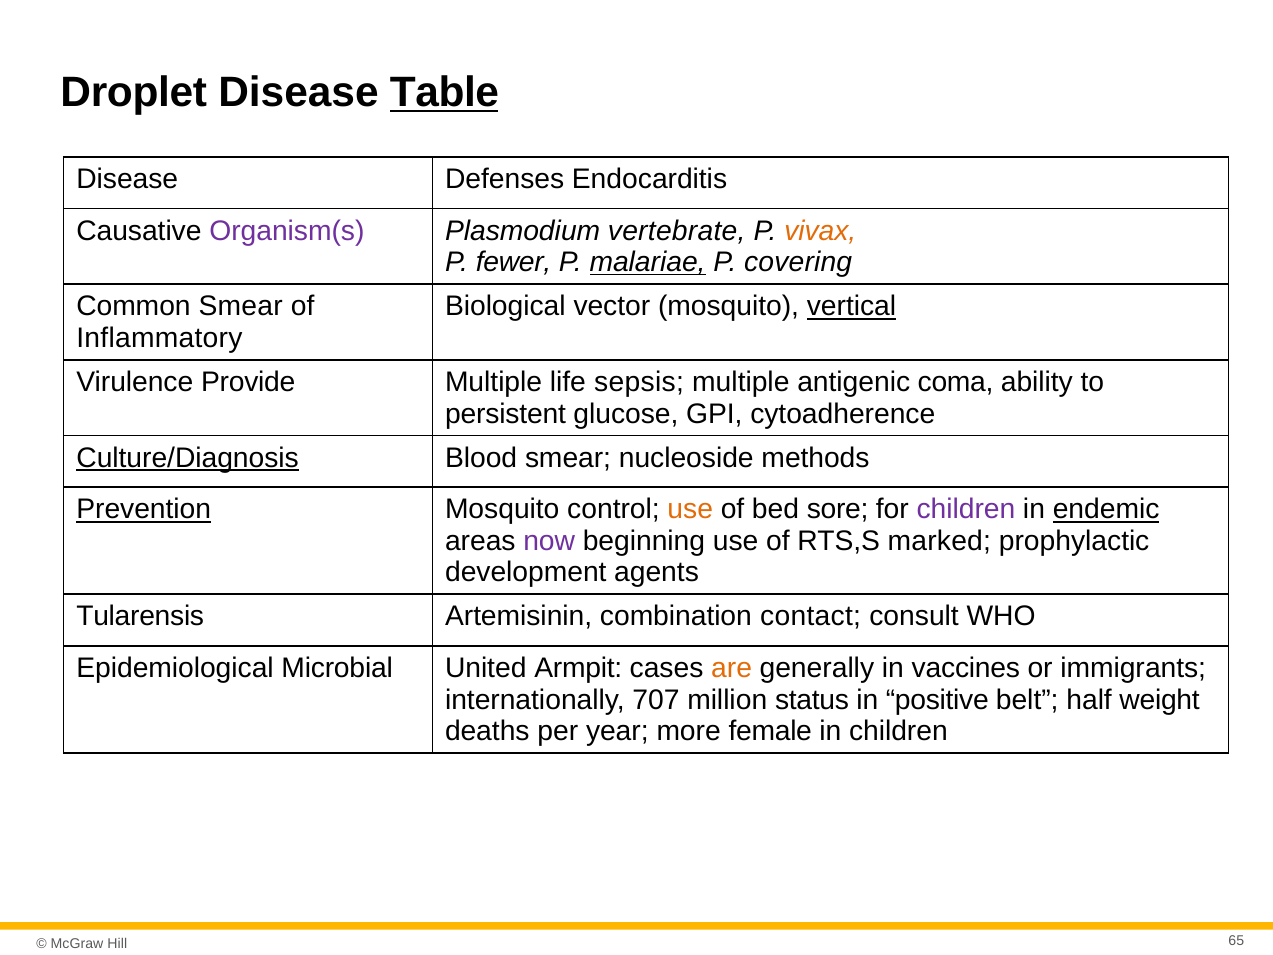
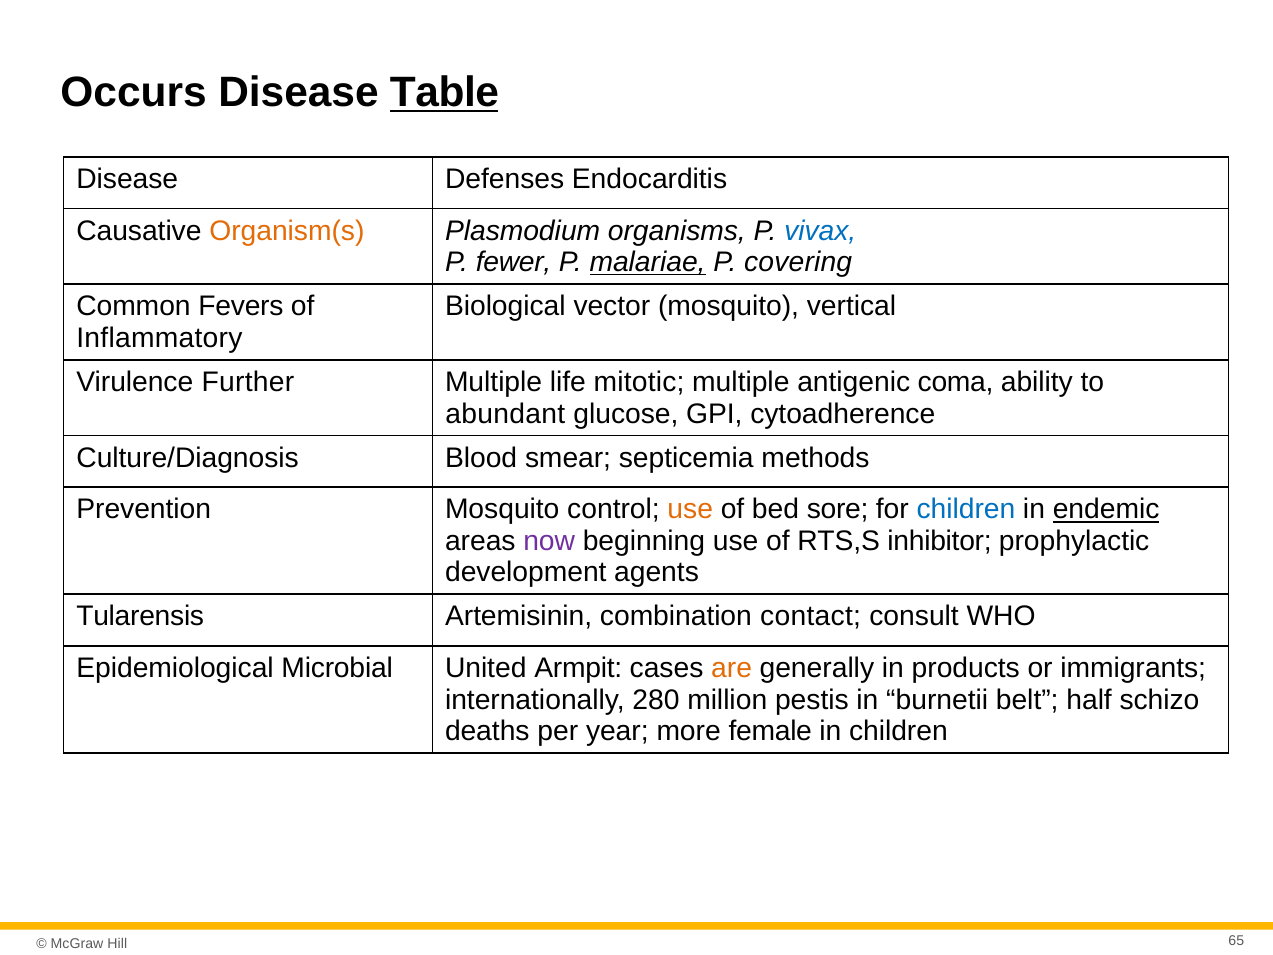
Droplet: Droplet -> Occurs (134, 93)
Organism(s colour: purple -> orange (287, 231)
vertebrate: vertebrate -> organisms (677, 231)
vivax colour: orange -> blue (820, 231)
Common Smear: Smear -> Fevers (241, 307)
vertical underline: present -> none (851, 307)
Provide: Provide -> Further (248, 382)
sepsis: sepsis -> mitotic (639, 382)
persistent: persistent -> abundant (505, 414)
Culture/Diagnosis underline: present -> none (188, 458)
nucleoside: nucleoside -> septicemia (686, 458)
Prevention underline: present -> none (144, 509)
children colour: purple -> blue (966, 509)
marked: marked -> inhibitor (940, 541)
vaccines: vaccines -> products (966, 668)
707: 707 -> 280 (656, 700)
status: status -> pestis (812, 700)
positive: positive -> burnetii (937, 700)
weight: weight -> schizo (1159, 700)
